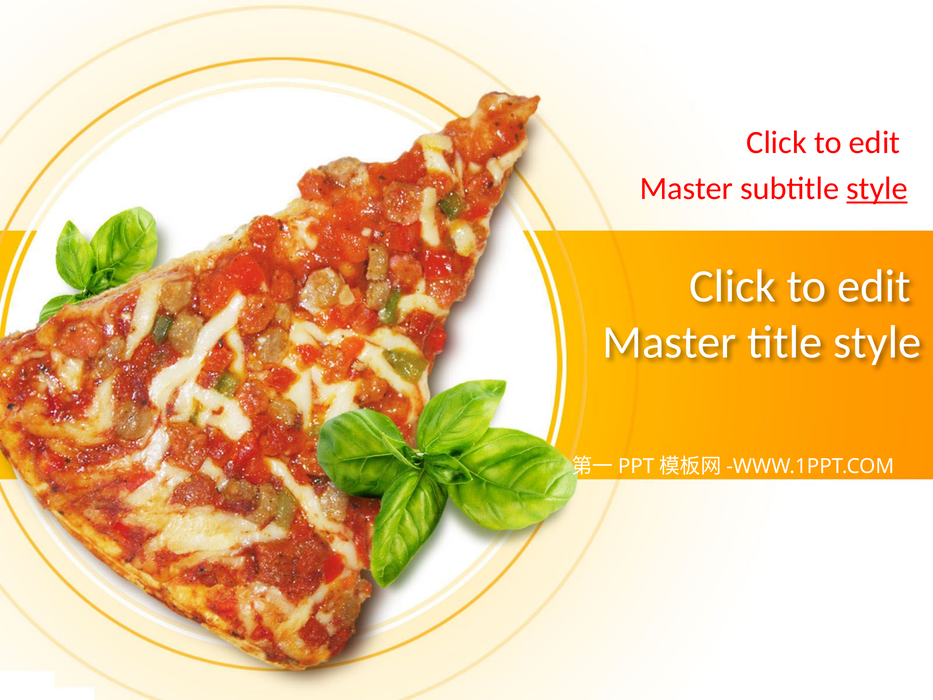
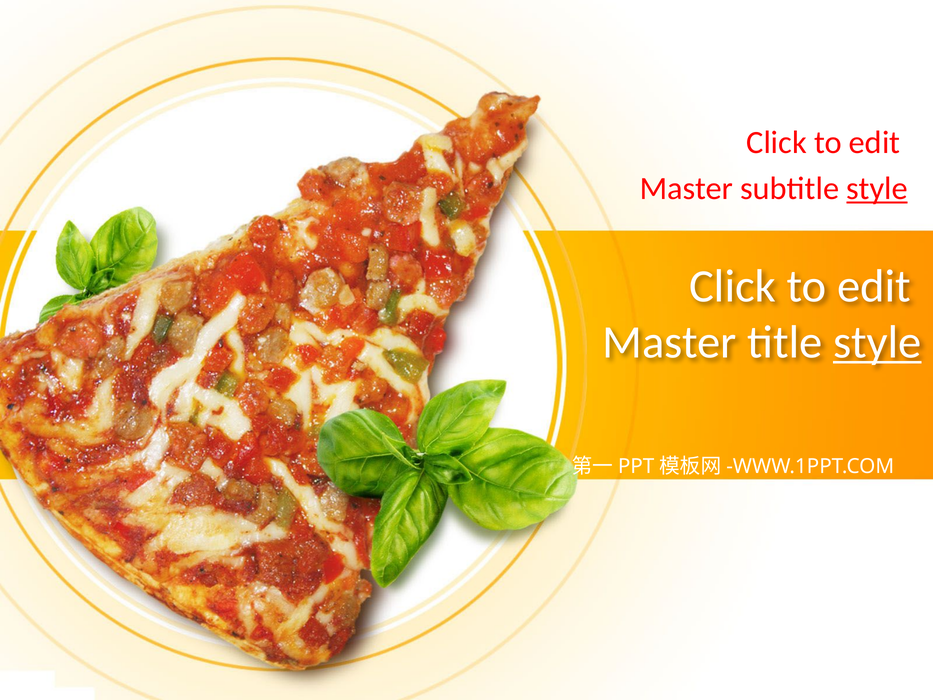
style underline: none -> present (877, 342)
